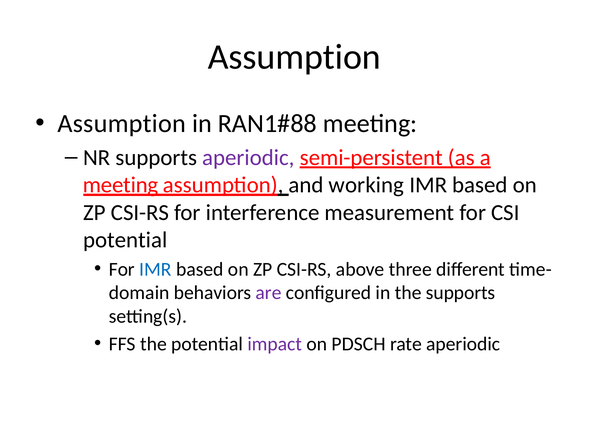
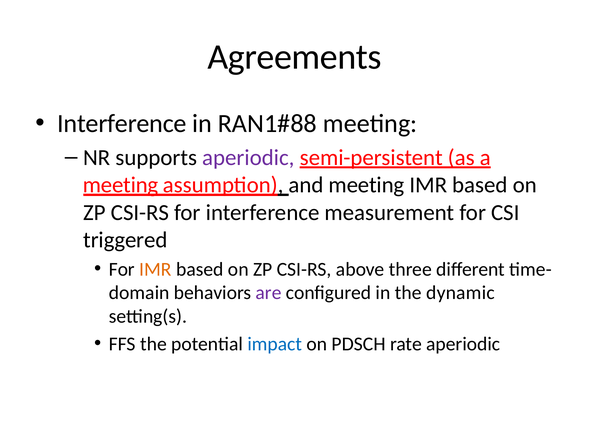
Assumption: Assumption -> Agreements (295, 57)
Assumption: Assumption -> Interference (122, 124)
and working: working -> meeting (367, 185)
potential: potential -> triggered (125, 240)
IMR colour: blue -> orange (155, 269)
the supports: supports -> dynamic (460, 293)
impact colour: purple -> blue (275, 344)
